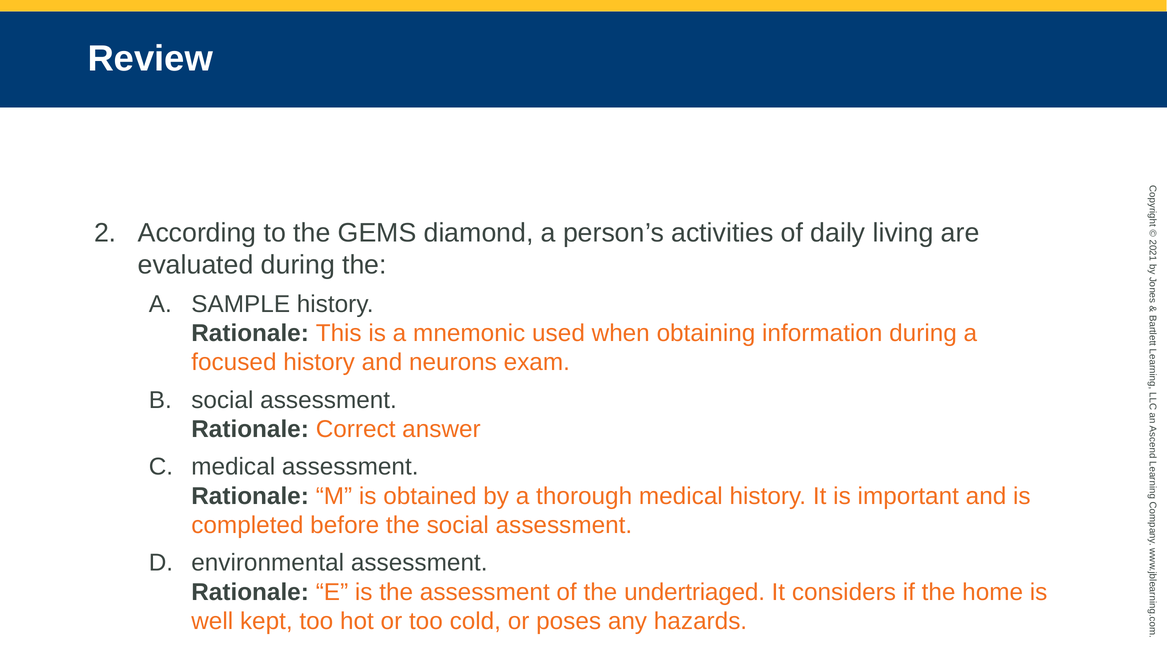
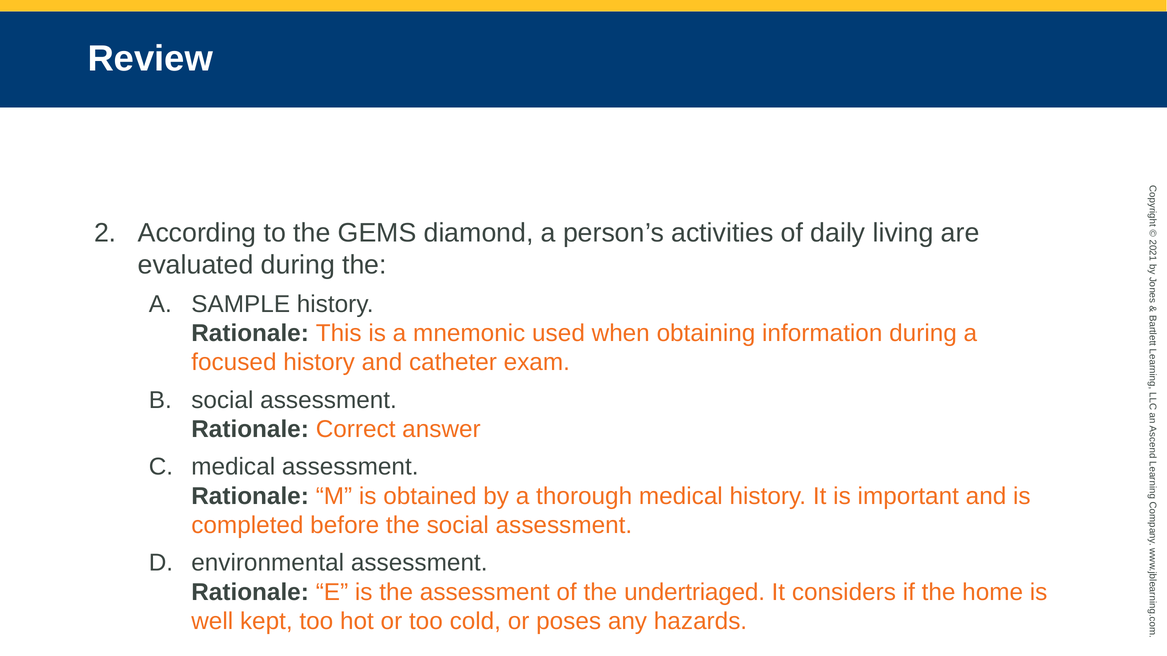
neurons: neurons -> catheter (453, 363)
